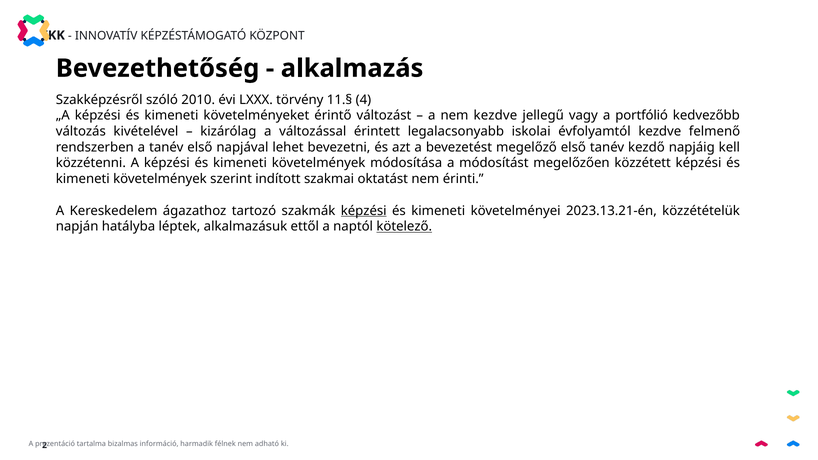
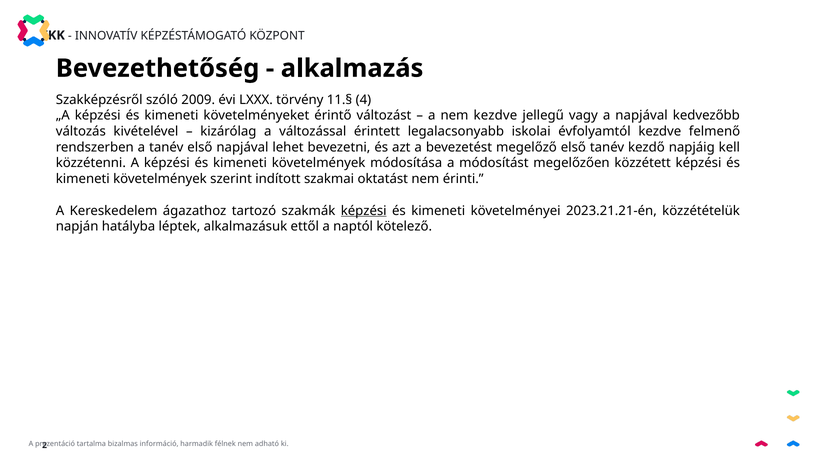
2010: 2010 -> 2009 (198, 100)
a portfólió: portfólió -> napjával (642, 116)
2023.13.21-én: 2023.13.21-én -> 2023.21.21-én (611, 211)
kötelező underline: present -> none (404, 227)
